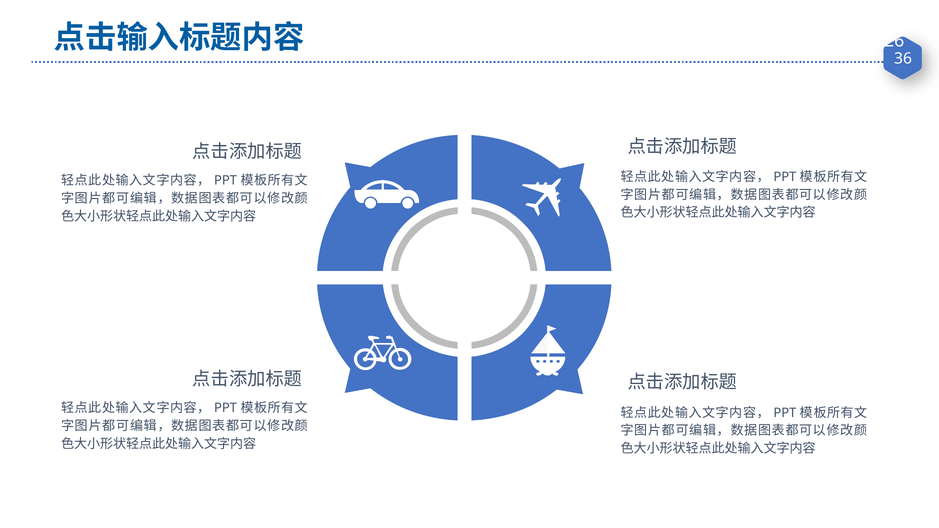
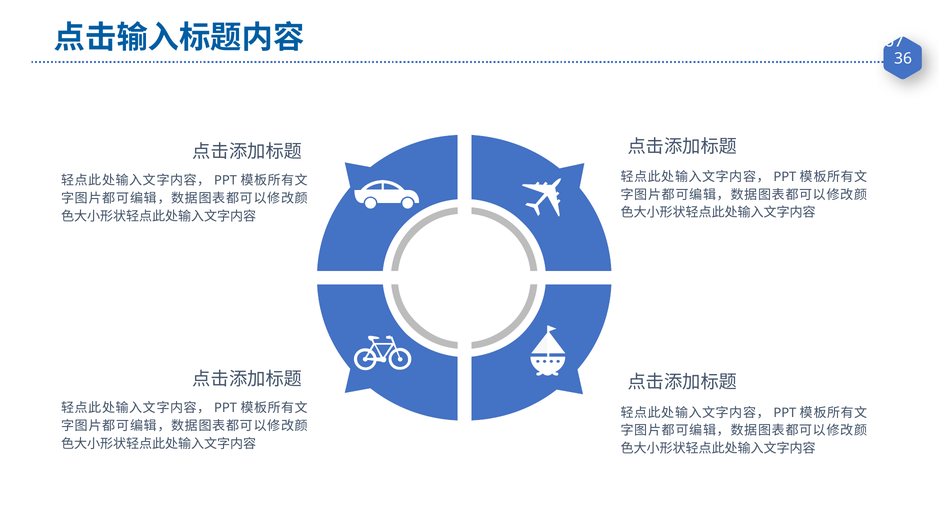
26: 26 -> 67 (894, 41)
